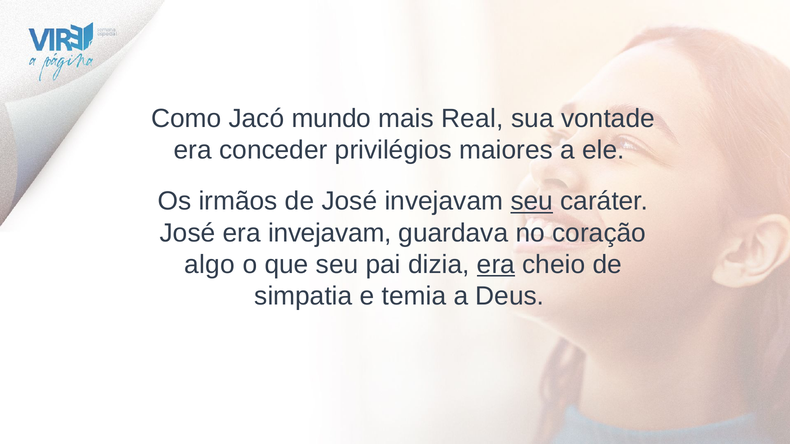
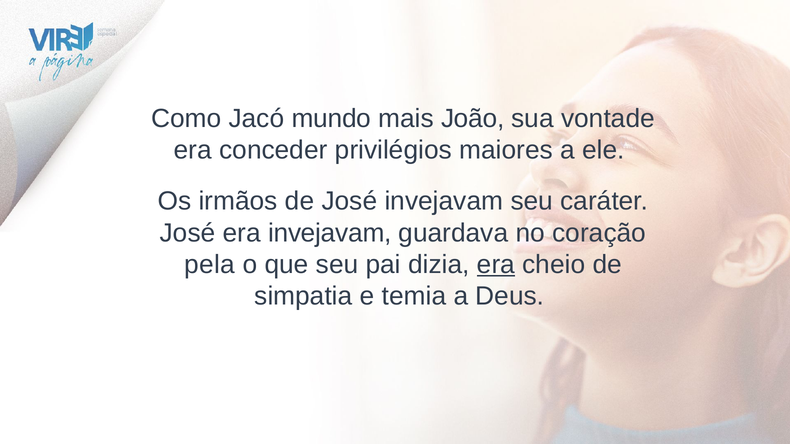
Real: Real -> João (473, 118)
seu underline: present -> none (532, 201)
algo: algo -> pela (210, 265)
